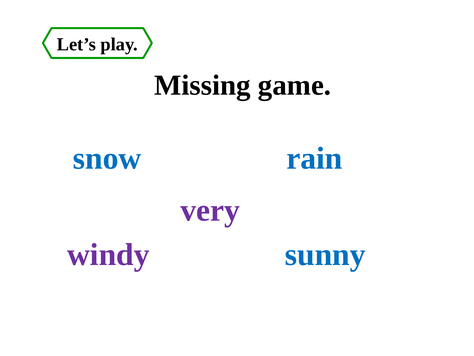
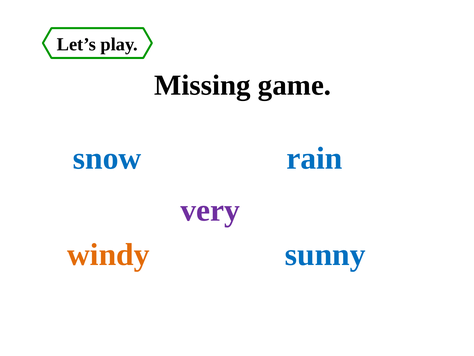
windy colour: purple -> orange (108, 254)
